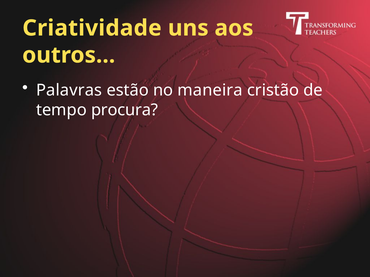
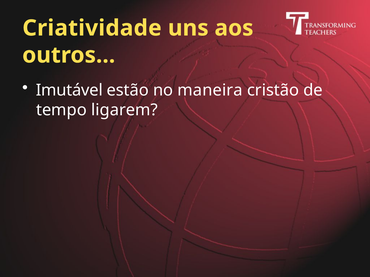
Palavras: Palavras -> Imutável (69, 90)
procura: procura -> ligarem (124, 110)
